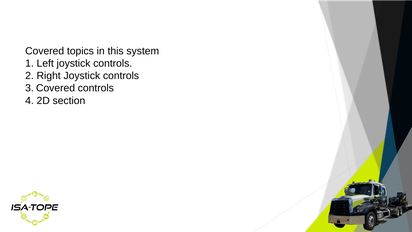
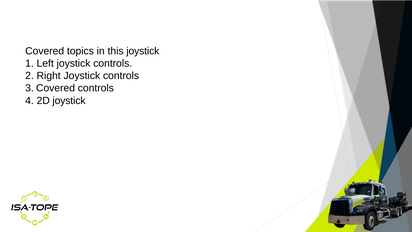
this system: system -> joystick (143, 51)
2D section: section -> joystick (69, 100)
